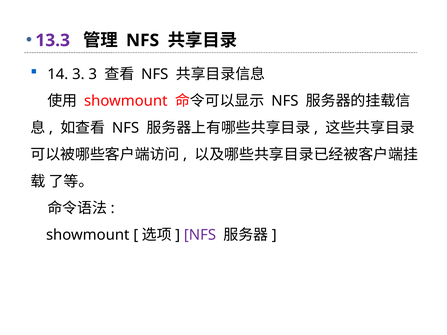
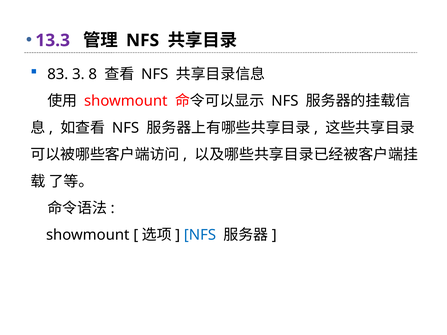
14: 14 -> 83 (58, 74)
3 3: 3 -> 8 (93, 74)
NFS colour: purple -> blue (200, 235)
